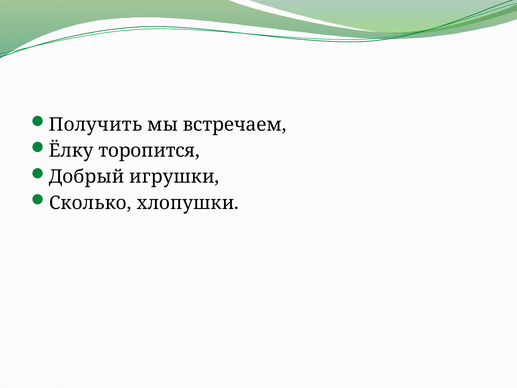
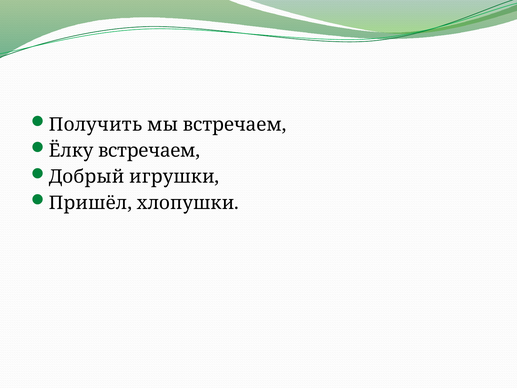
Ёлку торопится: торопится -> встречаем (149, 151)
Сколько: Сколько -> Пришёл (90, 203)
